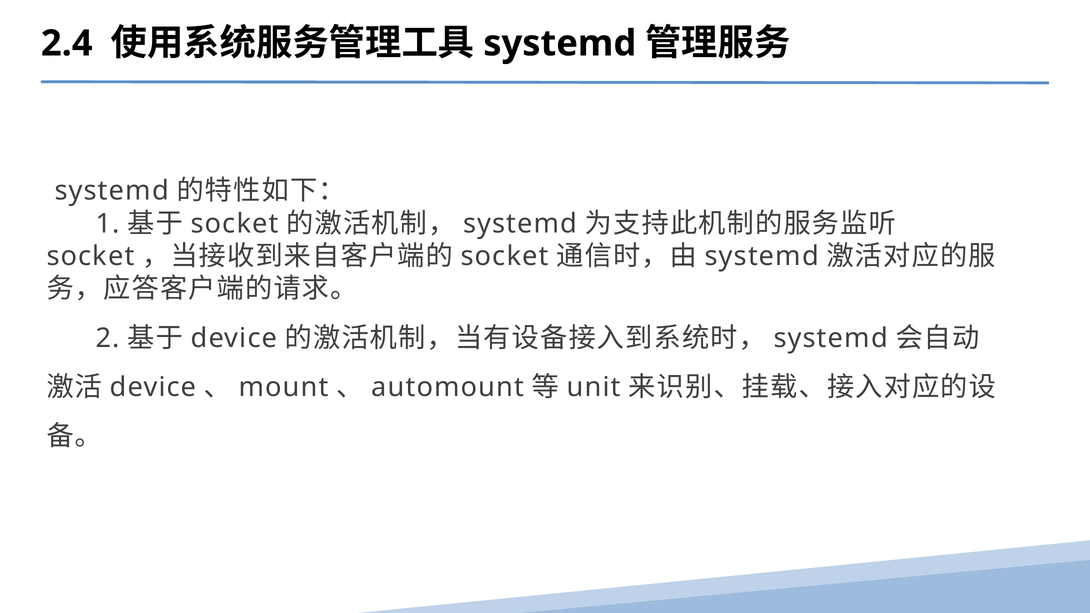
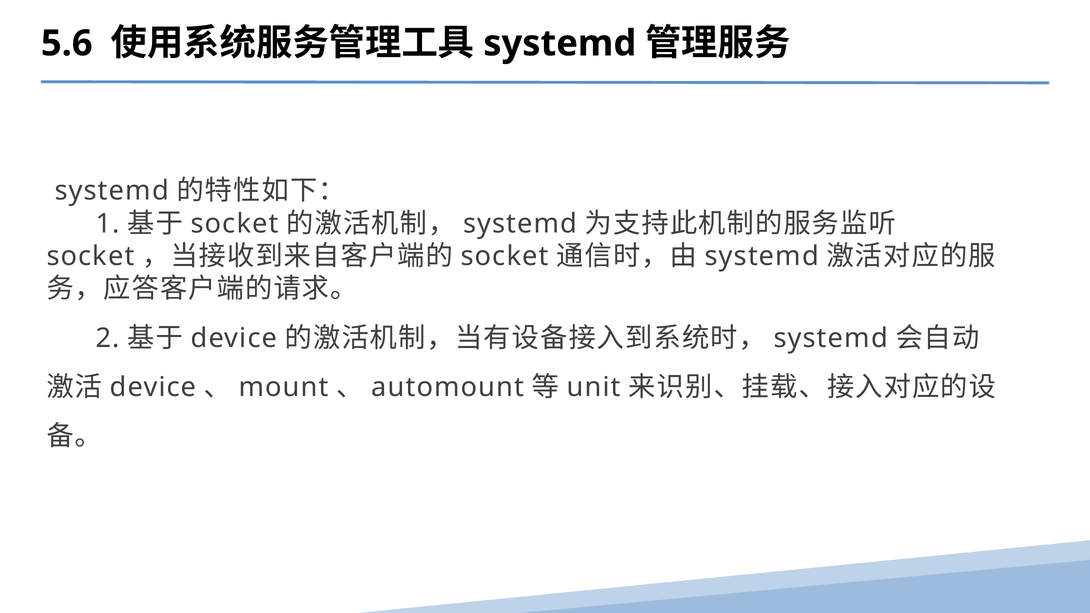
2.4: 2.4 -> 5.6 (67, 43)
